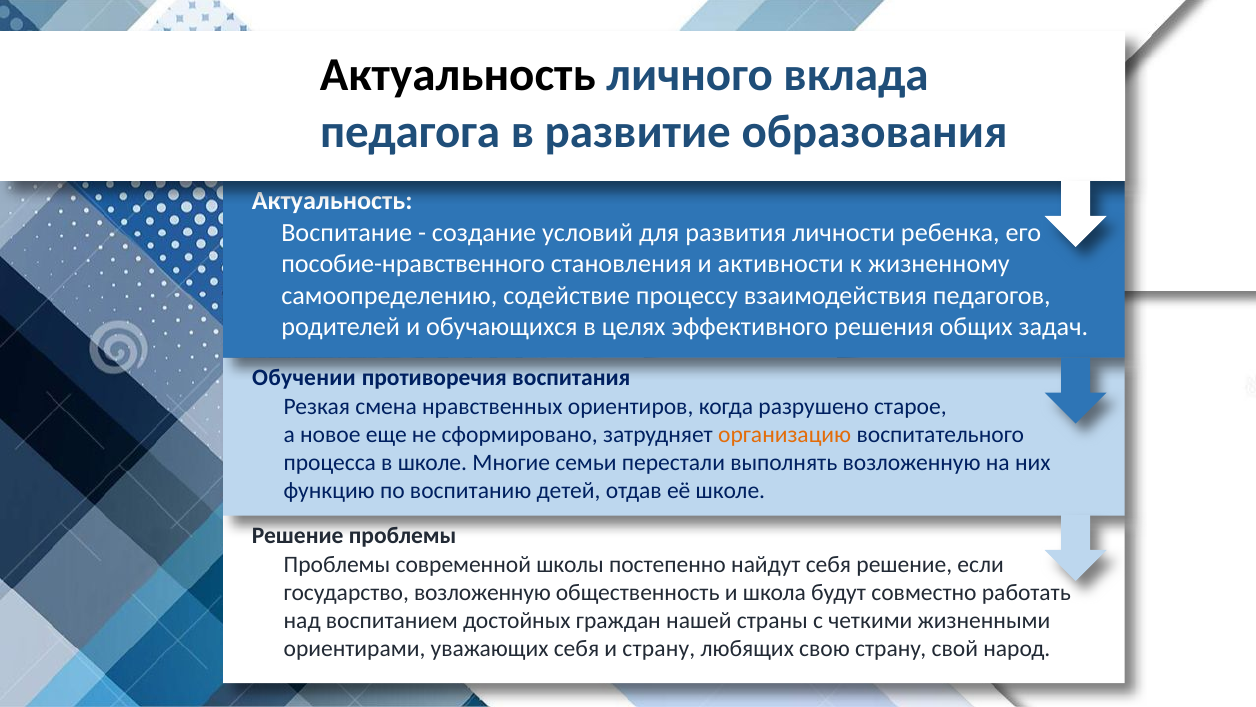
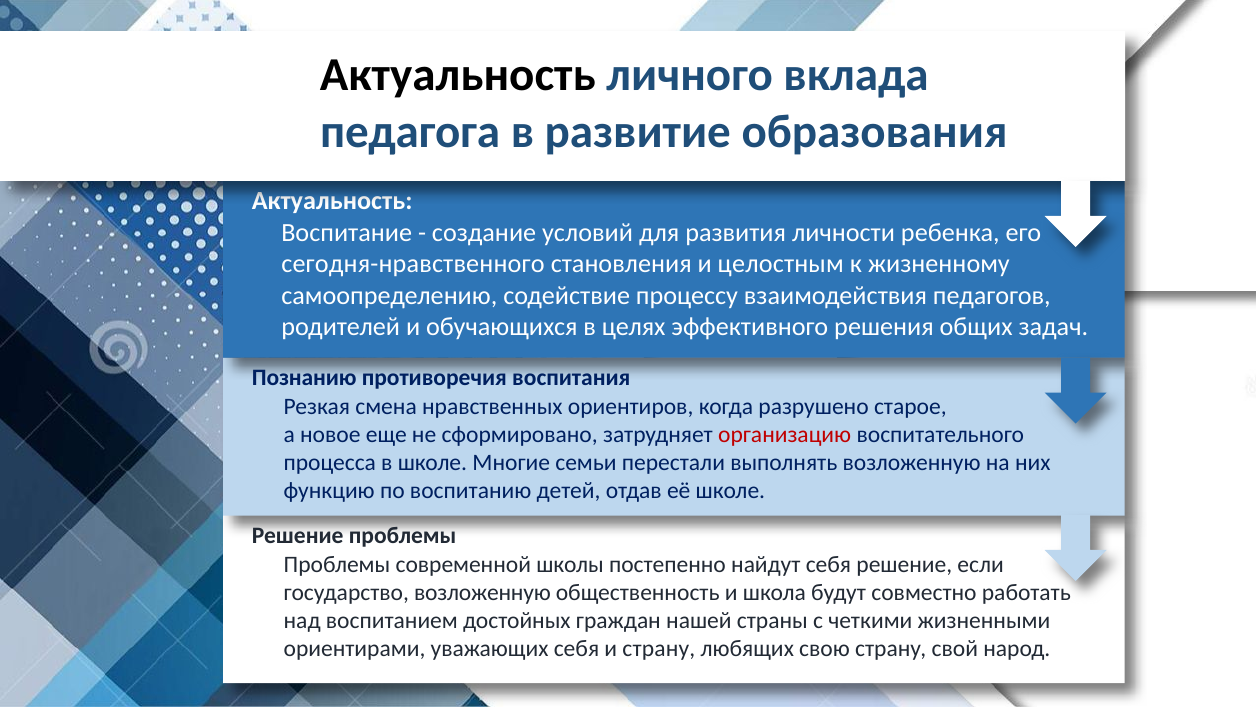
пособие-нравственного: пособие-нравственного -> сегодня-нравственного (413, 264)
активности: активности -> целостным (781, 264)
Обучении: Обучении -> Познанию (304, 378)
организацию colour: orange -> red (785, 434)
